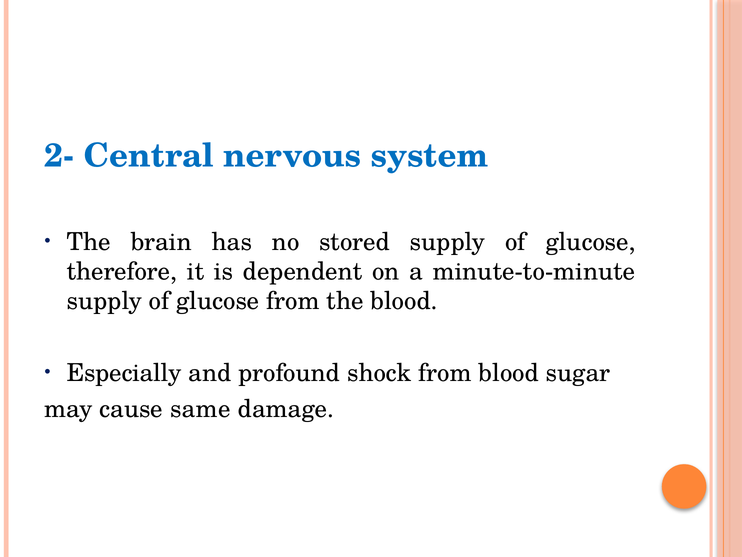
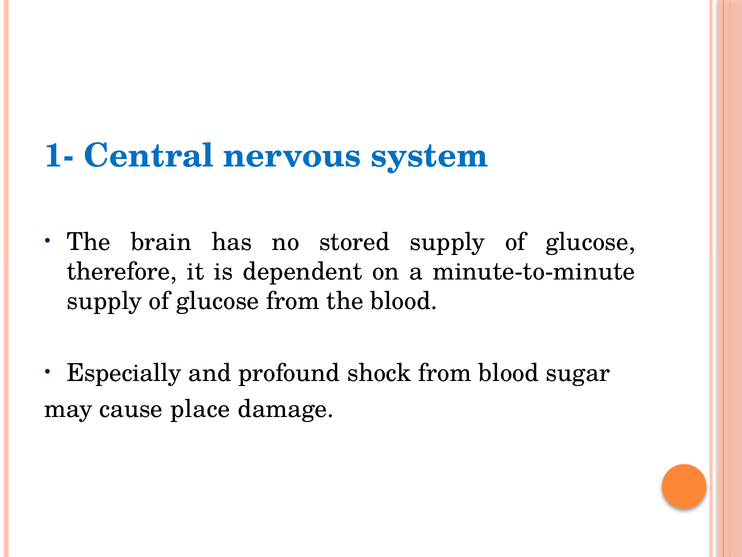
2-: 2- -> 1- (59, 156)
same: same -> place (200, 409)
